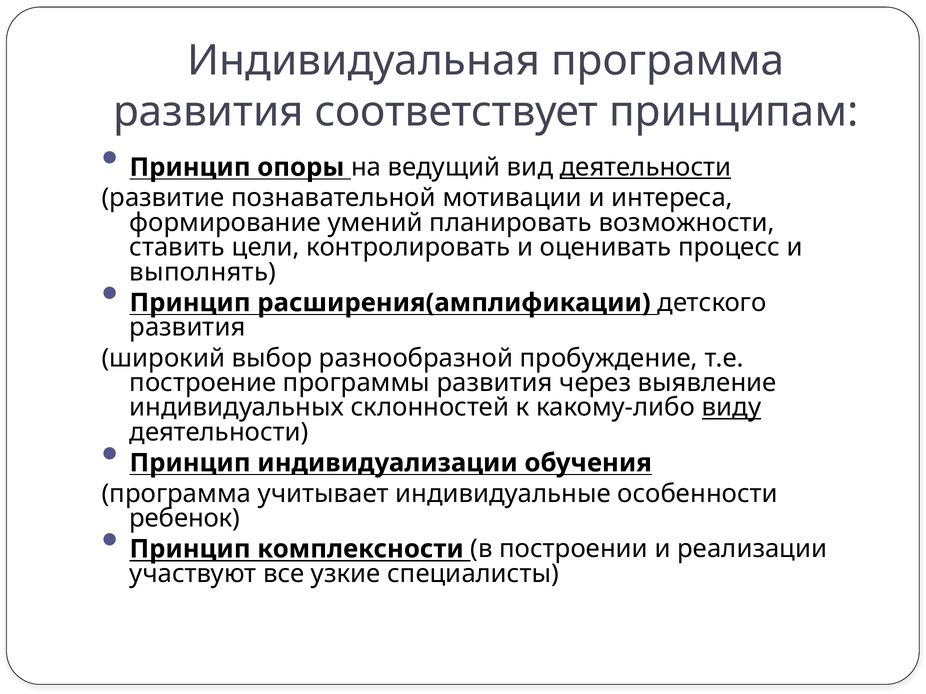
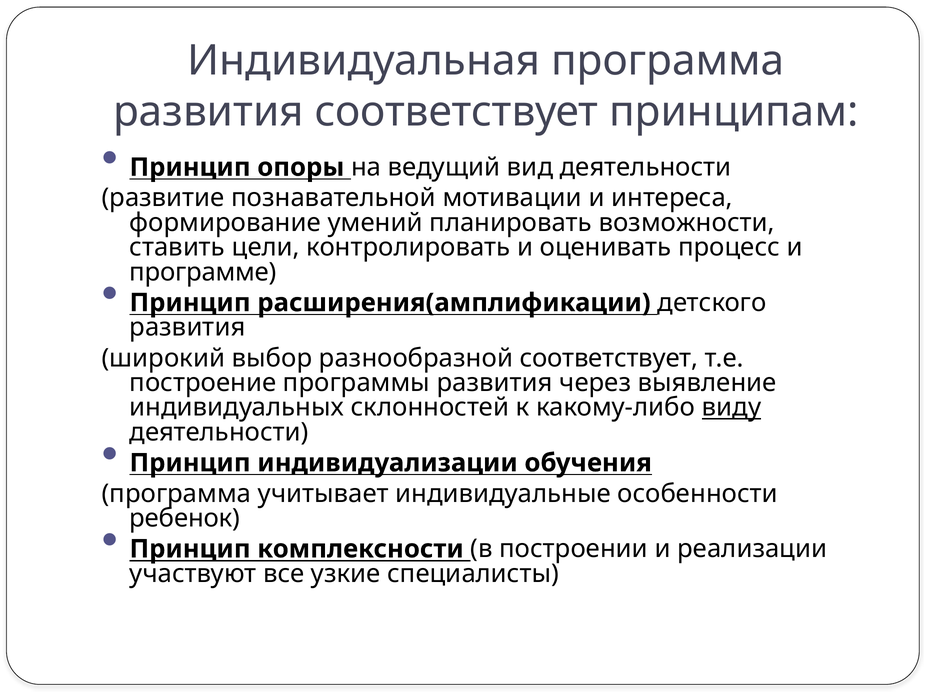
деятельности underline: present -> none (645, 167)
выполнять: выполнять -> программе (203, 272)
разнообразной пробуждение: пробуждение -> соответствует (609, 358)
